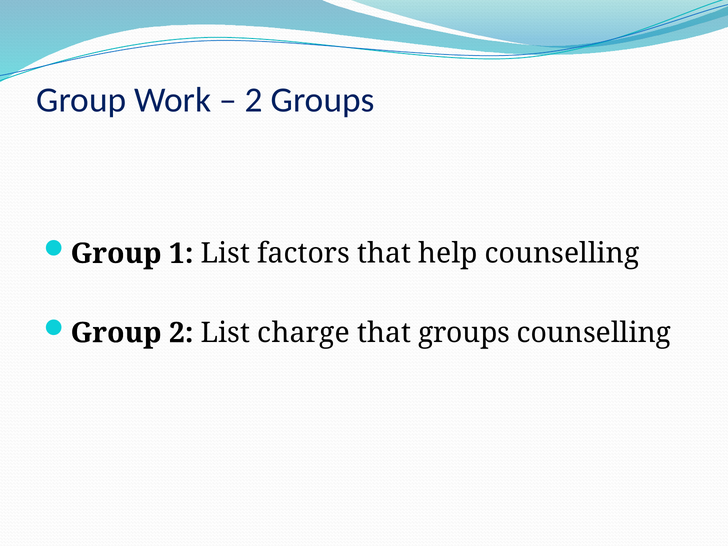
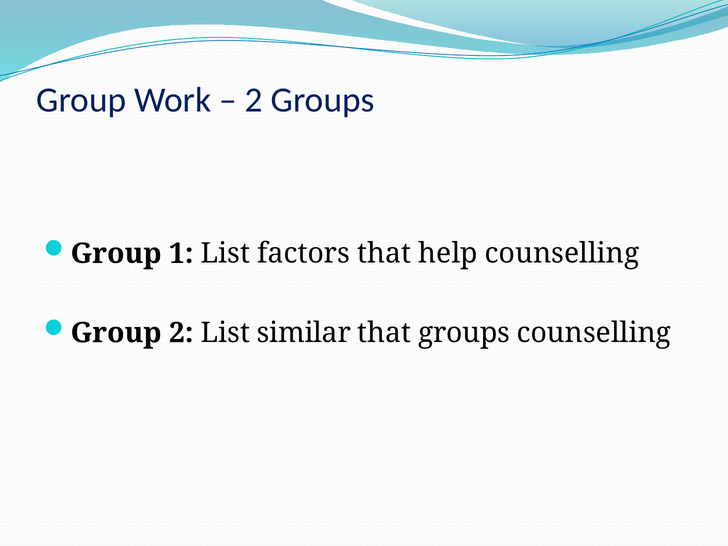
charge: charge -> similar (304, 333)
